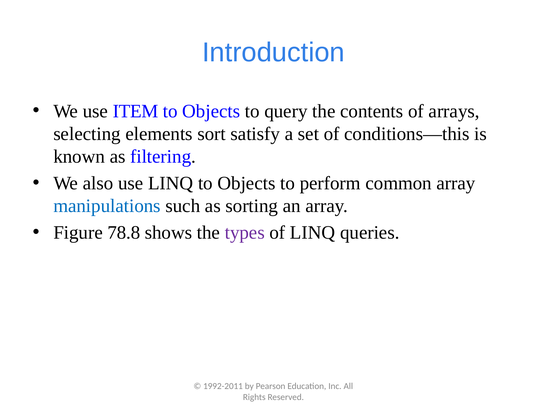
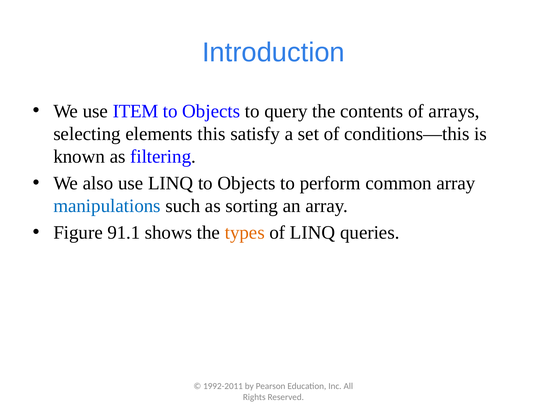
sort: sort -> this (212, 134)
78.8: 78.8 -> 91.1 (124, 233)
types colour: purple -> orange (245, 233)
